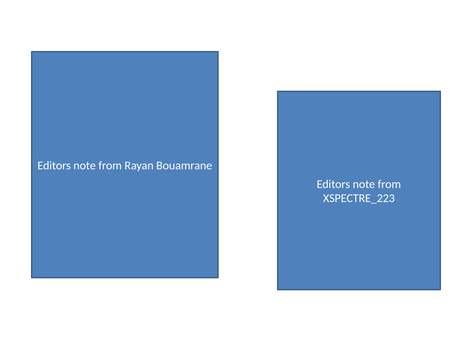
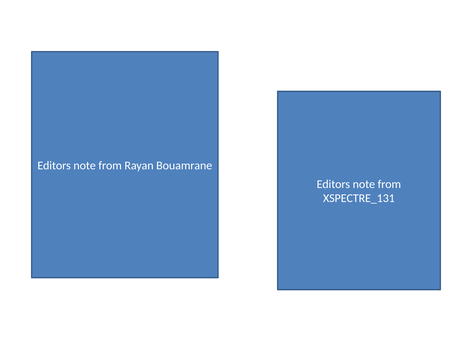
XSPECTRE_223: XSPECTRE_223 -> XSPECTRE_131 (359, 198)
